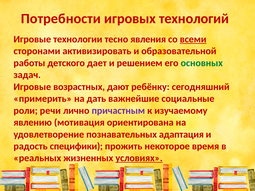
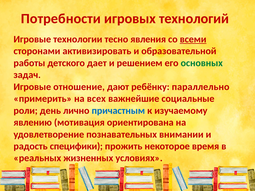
возрастных: возрастных -> отношение (79, 87)
сегодняшний: сегодняшний -> параллельно (201, 87)
дать: дать -> всех (96, 99)
речи: речи -> день (50, 111)
причастным colour: purple -> blue (118, 111)
адаптация: адаптация -> внимании (181, 135)
условиях underline: present -> none (139, 158)
